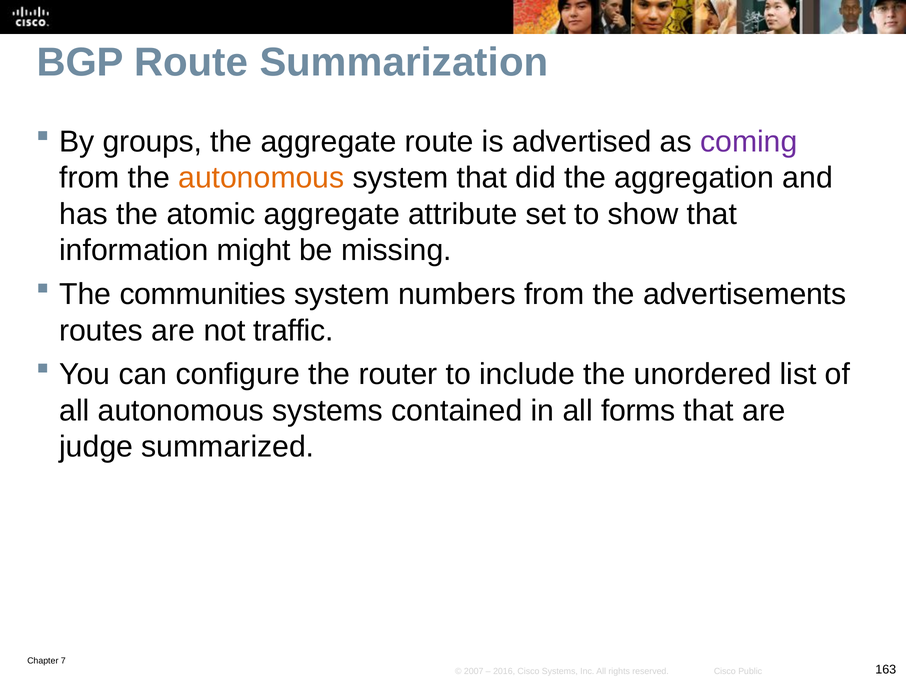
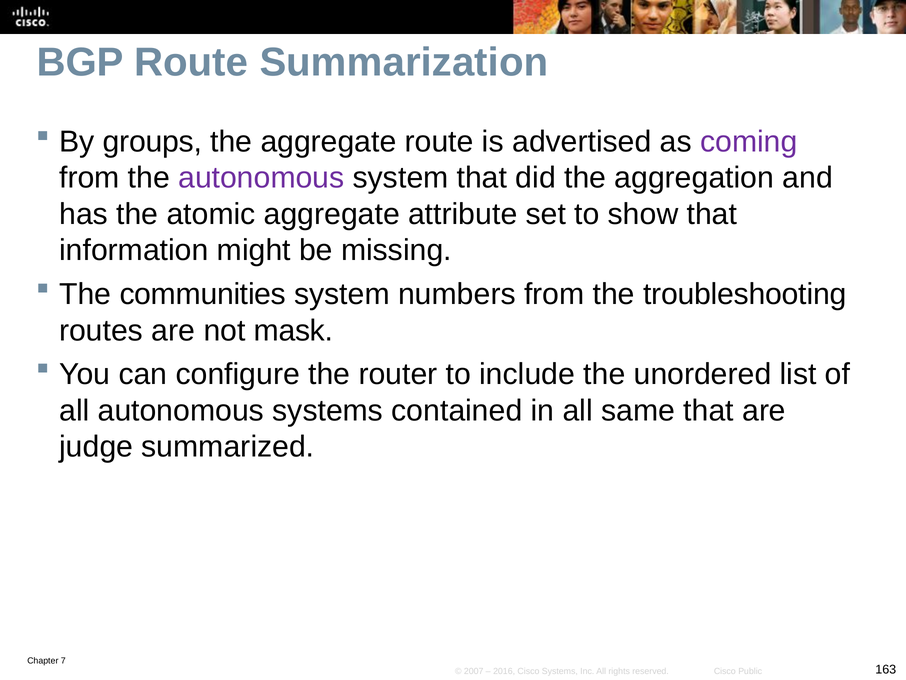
autonomous colour: orange -> purple (261, 178)
advertisements: advertisements -> troubleshooting (745, 294)
traffic: traffic -> mask (293, 330)
forms: forms -> same (638, 410)
